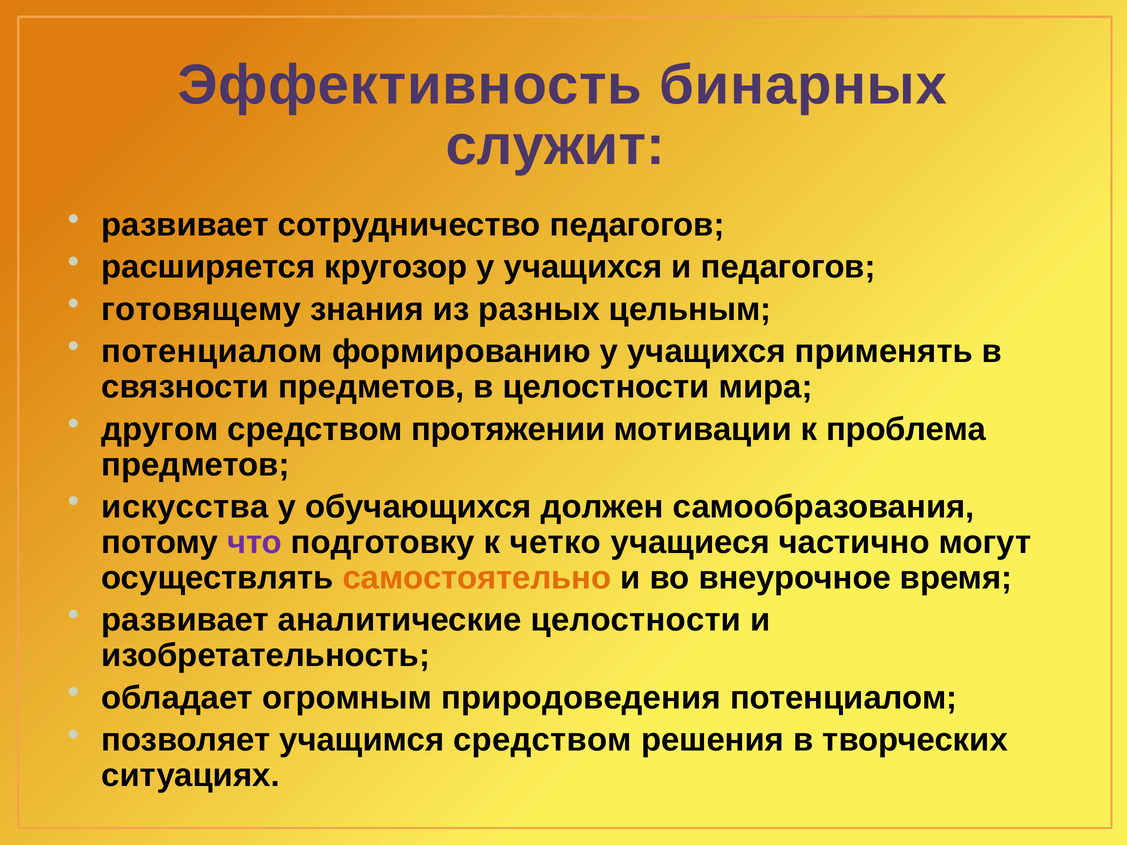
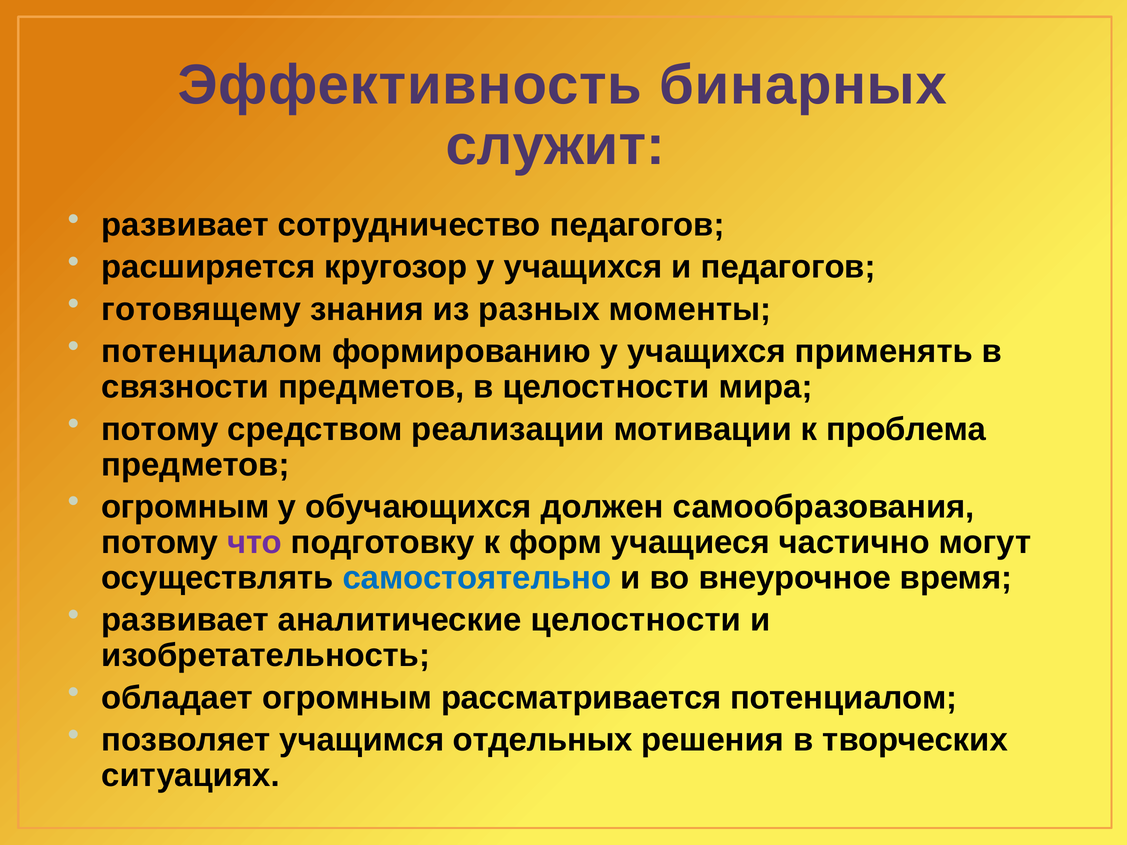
цельным: цельным -> моменты (690, 309)
другом: другом -> потому (160, 429)
протяжении: протяжении -> реализации (508, 429)
искусства: искусства -> огромным (185, 507)
четко: четко -> форм (556, 543)
самостоятельно colour: orange -> blue (477, 578)
природоведения: природоведения -> рассматривается (581, 698)
учащимся средством: средством -> отдельных (543, 740)
